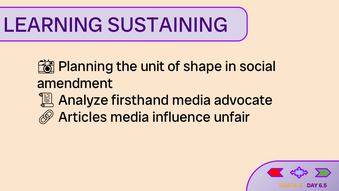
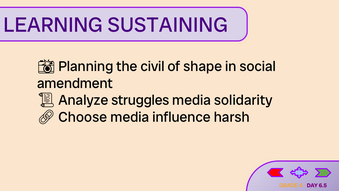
unit: unit -> civil (153, 66)
firsthand: firsthand -> struggles (140, 100)
advocate: advocate -> solidarity (243, 100)
Articles: Articles -> Choose (83, 117)
unfair: unfair -> harsh (232, 117)
